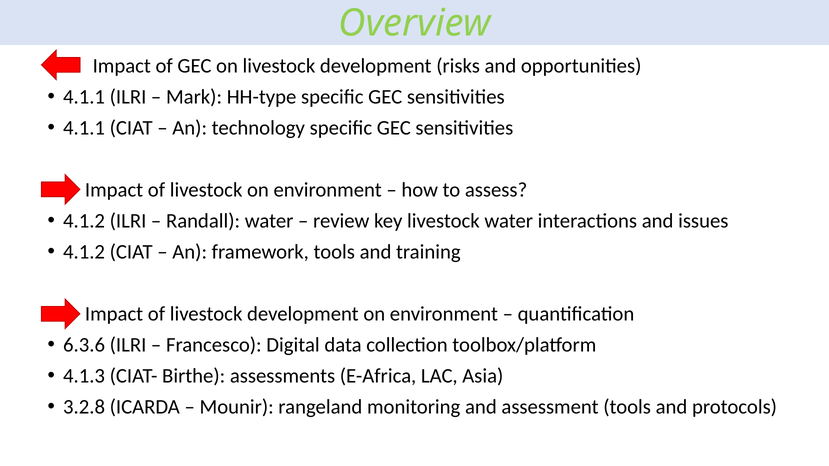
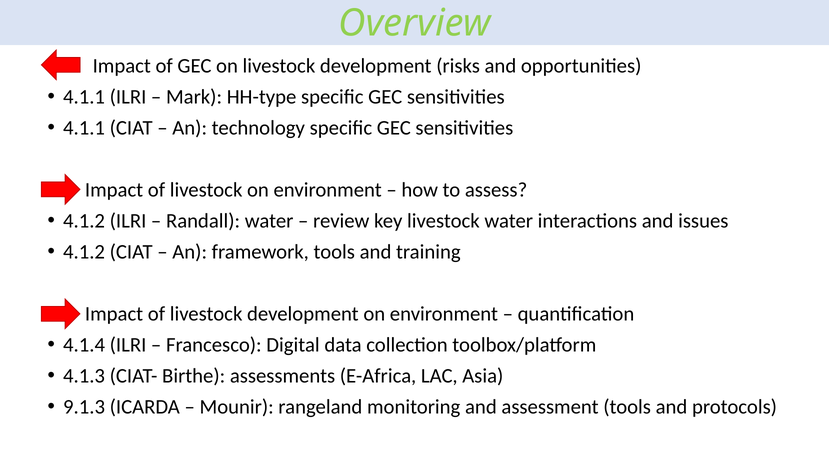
6.3.6: 6.3.6 -> 4.1.4 (84, 345)
3.2.8: 3.2.8 -> 9.1.3 (84, 407)
